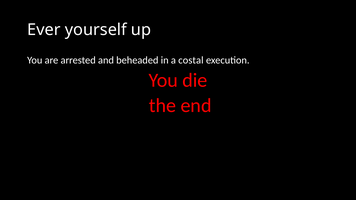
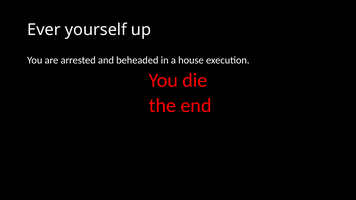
costal: costal -> house (191, 60)
